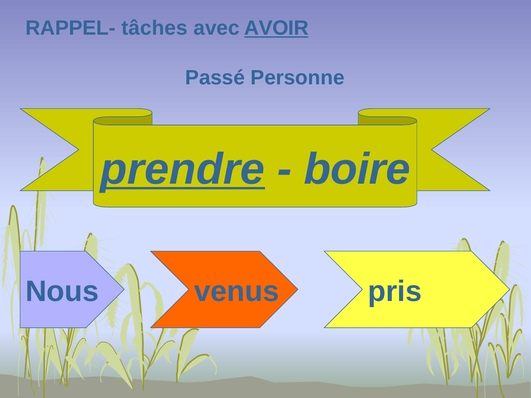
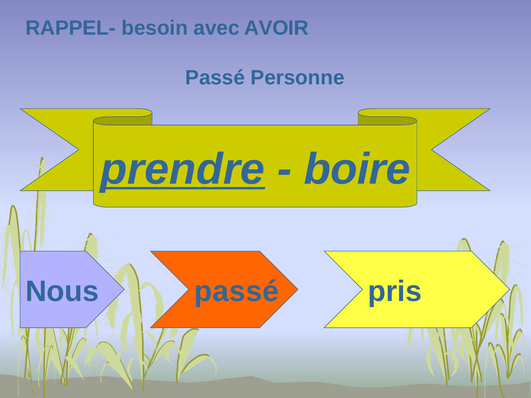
tâches: tâches -> besoin (155, 28)
AVOIR underline: present -> none (276, 28)
Nous venus: venus -> passé (237, 292)
